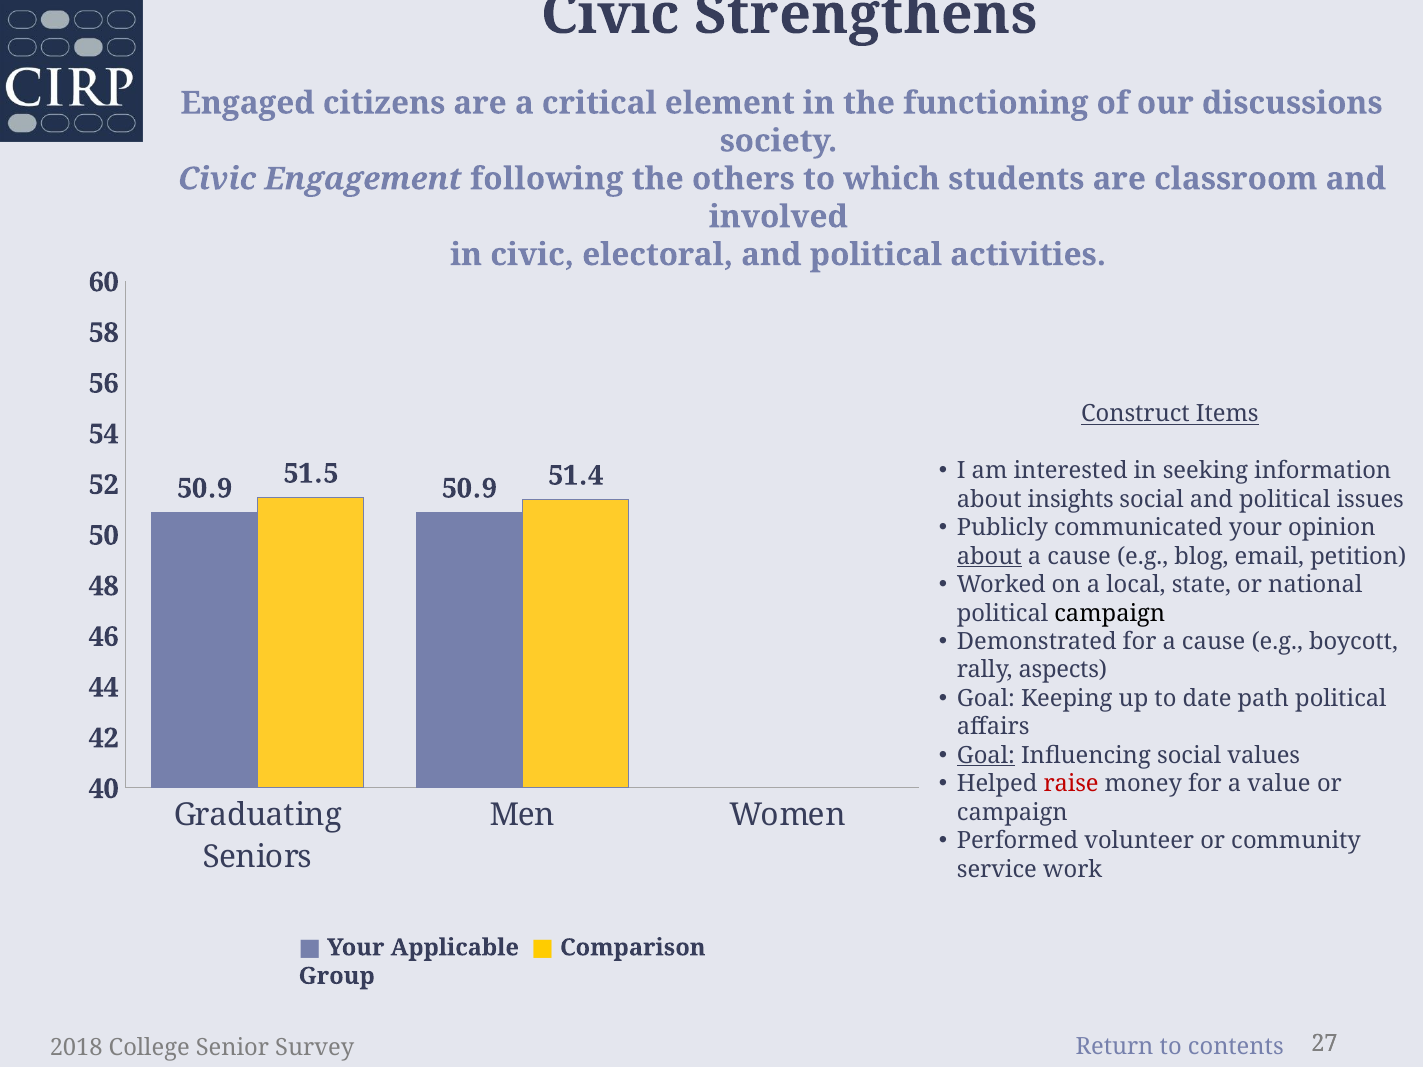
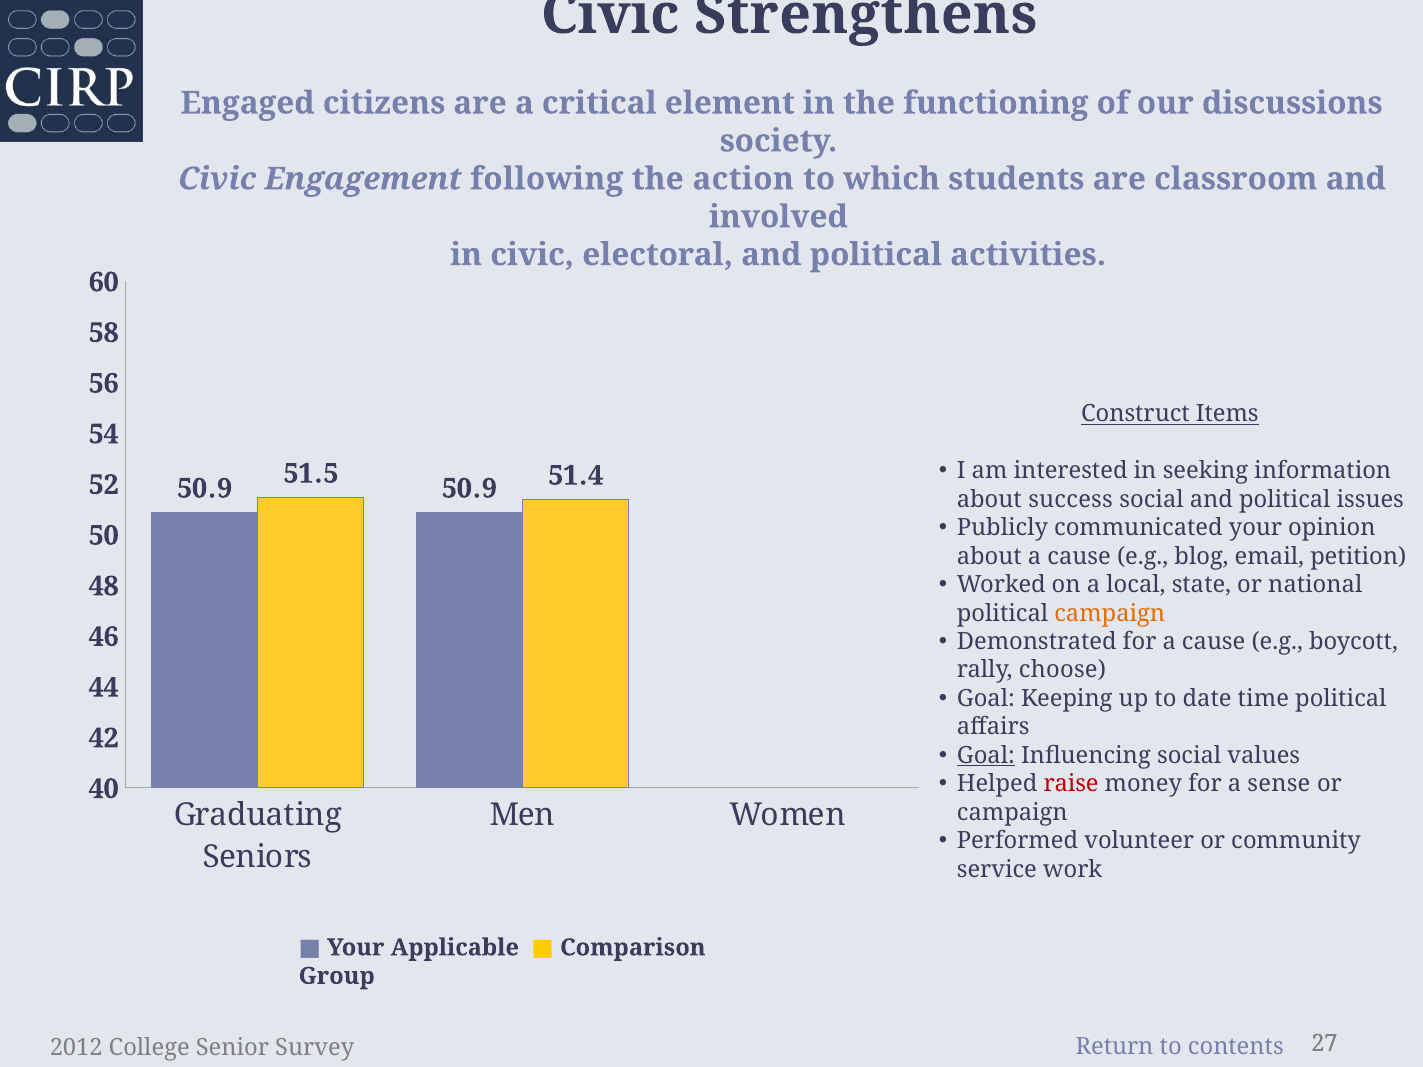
others: others -> action (743, 179)
insights: insights -> success (1071, 500)
about underline: present -> none (989, 556)
campaign colour: black -> orange (1110, 613)
aspects: aspects -> choose (1063, 670)
path: path -> time (1263, 699)
value: value -> sense (1279, 784)
2018: 2018 -> 2012 (76, 1047)
